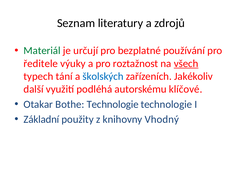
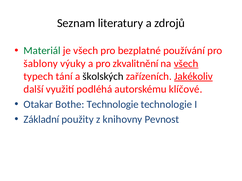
je určují: určují -> všech (86, 51)
ředitele: ředitele -> šablony (41, 64)
roztažnost: roztažnost -> zkvalitnění (136, 64)
školských colour: blue -> black (103, 77)
Jakékoliv underline: none -> present (193, 77)
Vhodný: Vhodný -> Pevnost (162, 120)
